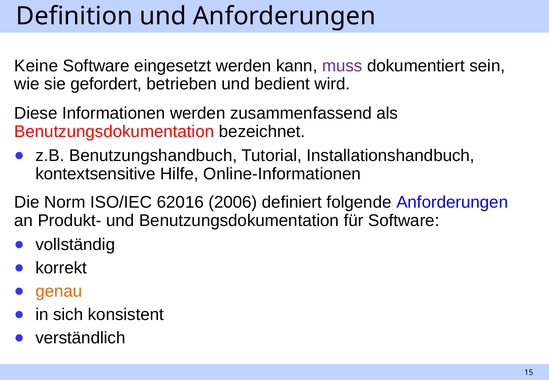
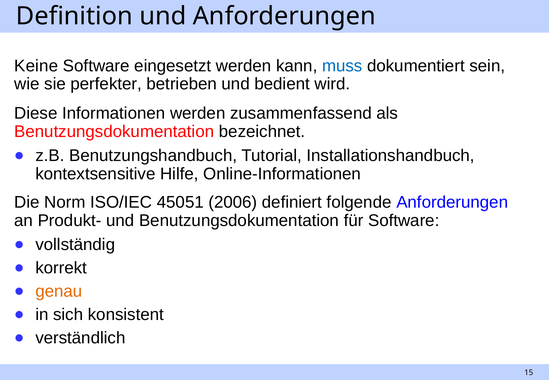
muss colour: purple -> blue (342, 66)
gefordert: gefordert -> perfekter (106, 84)
62016: 62016 -> 45051 (180, 202)
